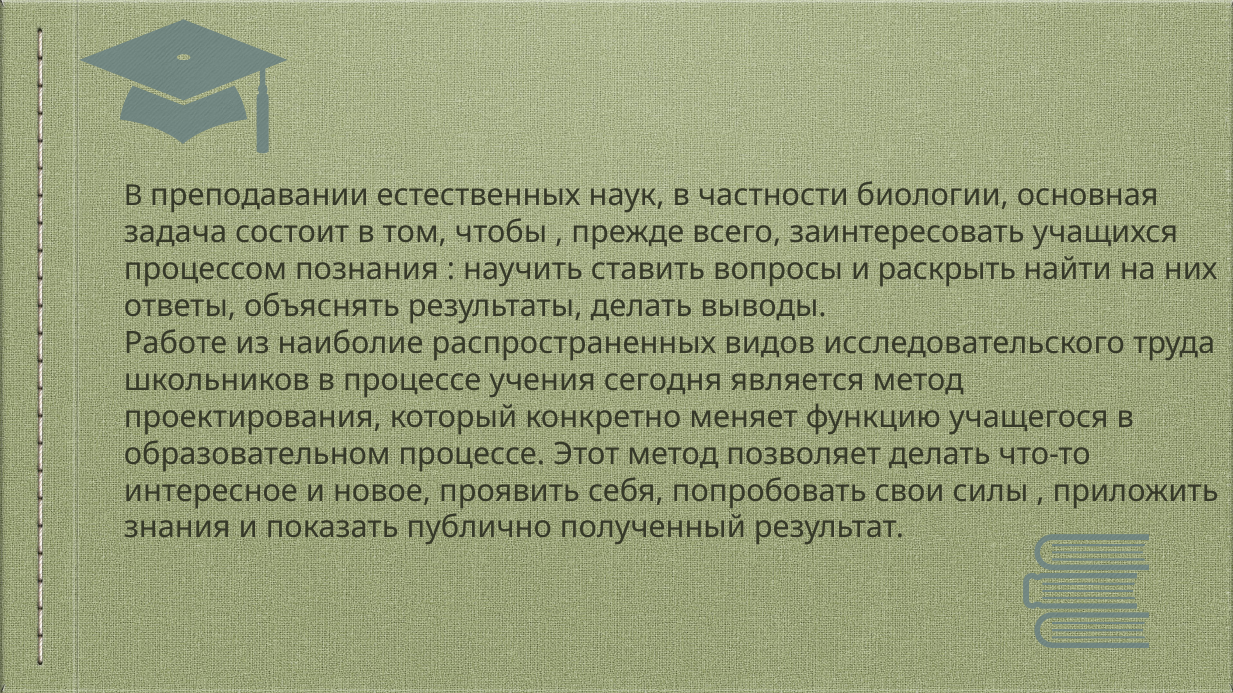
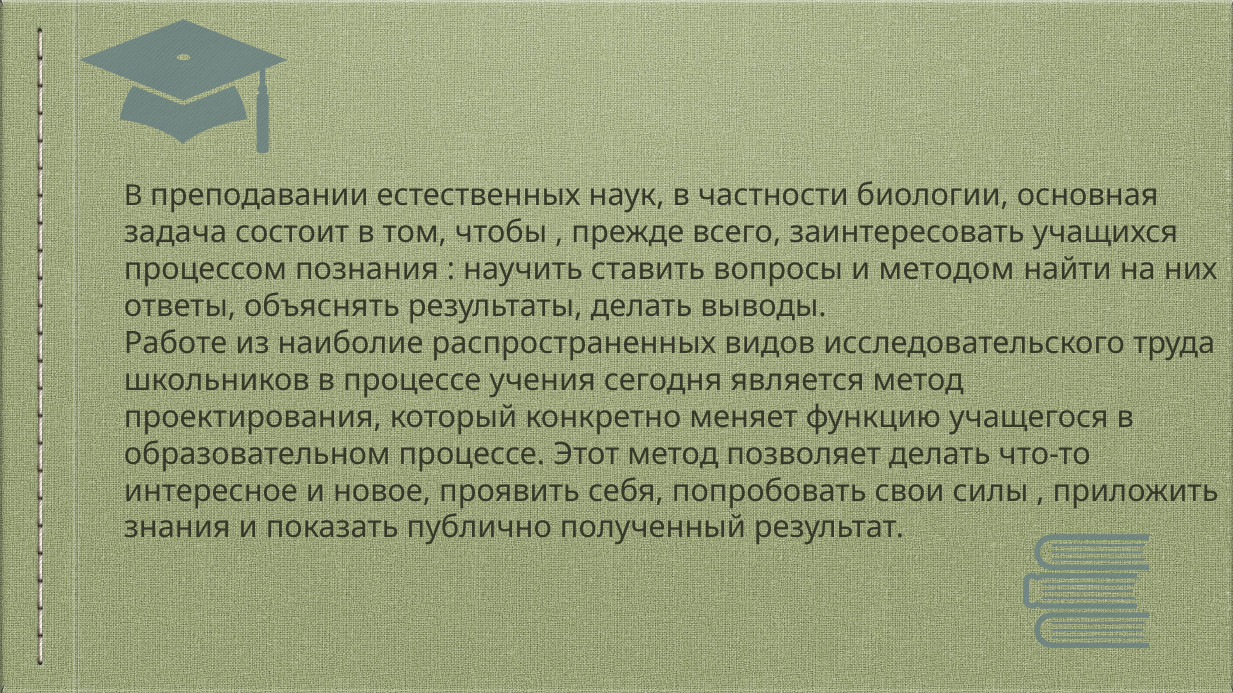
раскрыть: раскрыть -> методом (947, 269)
